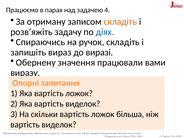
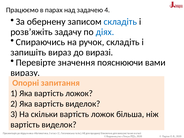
отриману: отриману -> обернену (46, 22)
складіть colour: orange -> blue (120, 22)
Обернену: Обернену -> Перевірте (36, 63)
працювали: працювали -> пояснюючи (120, 63)
